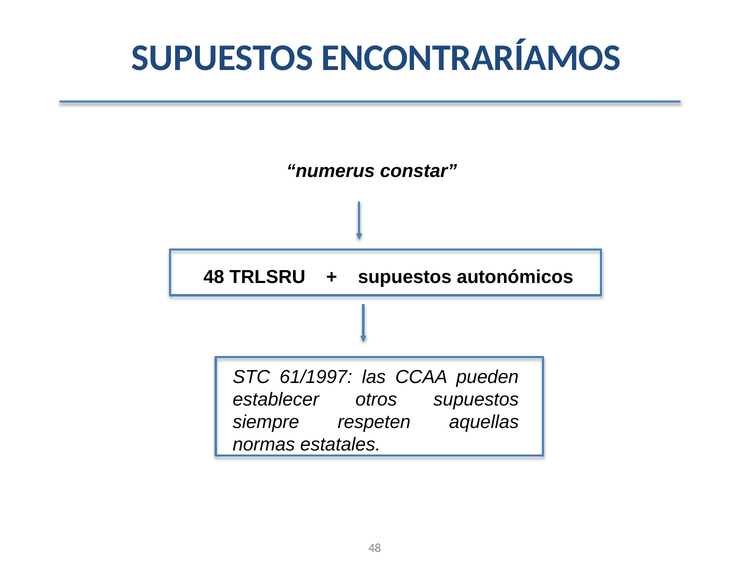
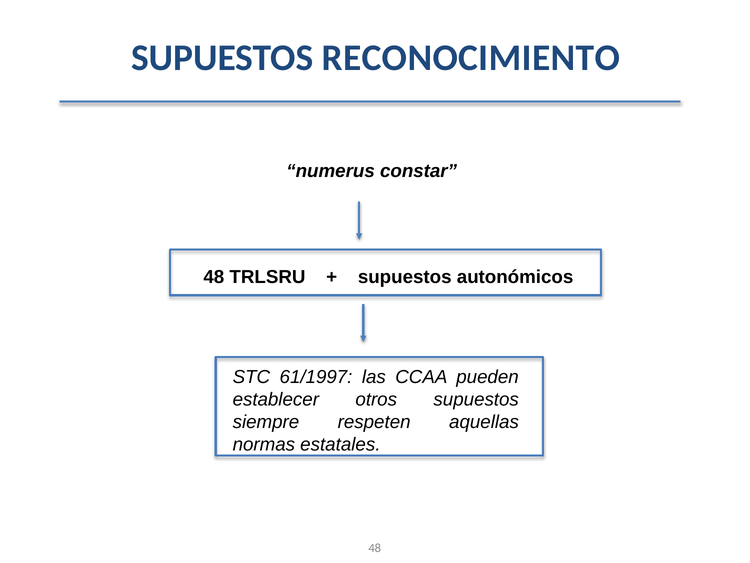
ENCONTRARÍAMOS: ENCONTRARÍAMOS -> RECONOCIMIENTO (471, 58)
